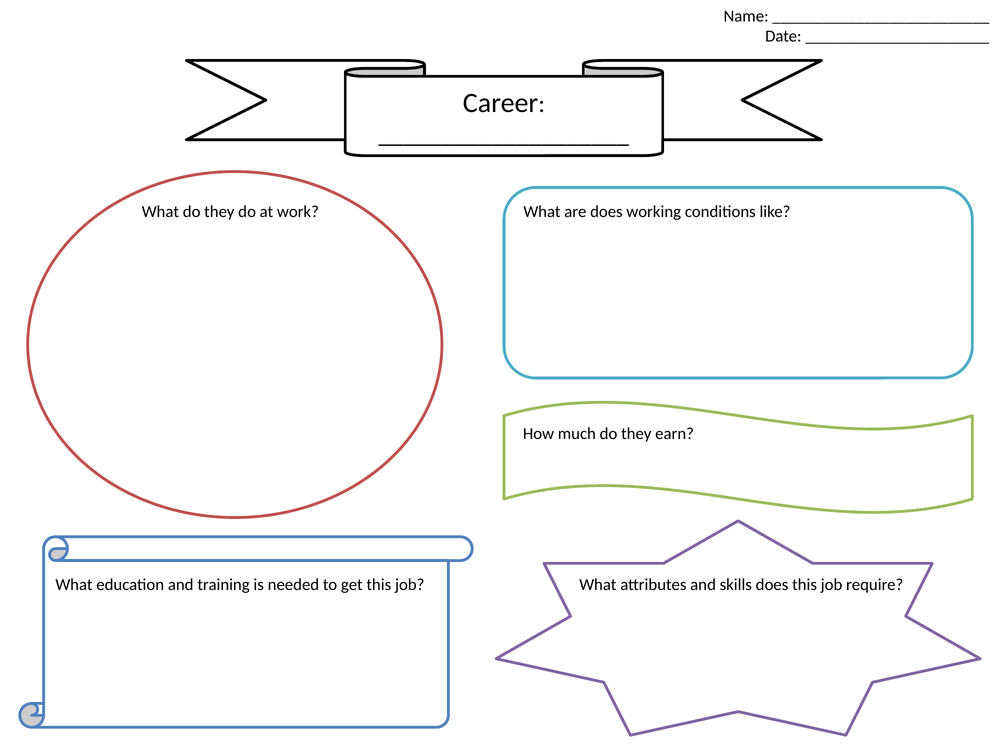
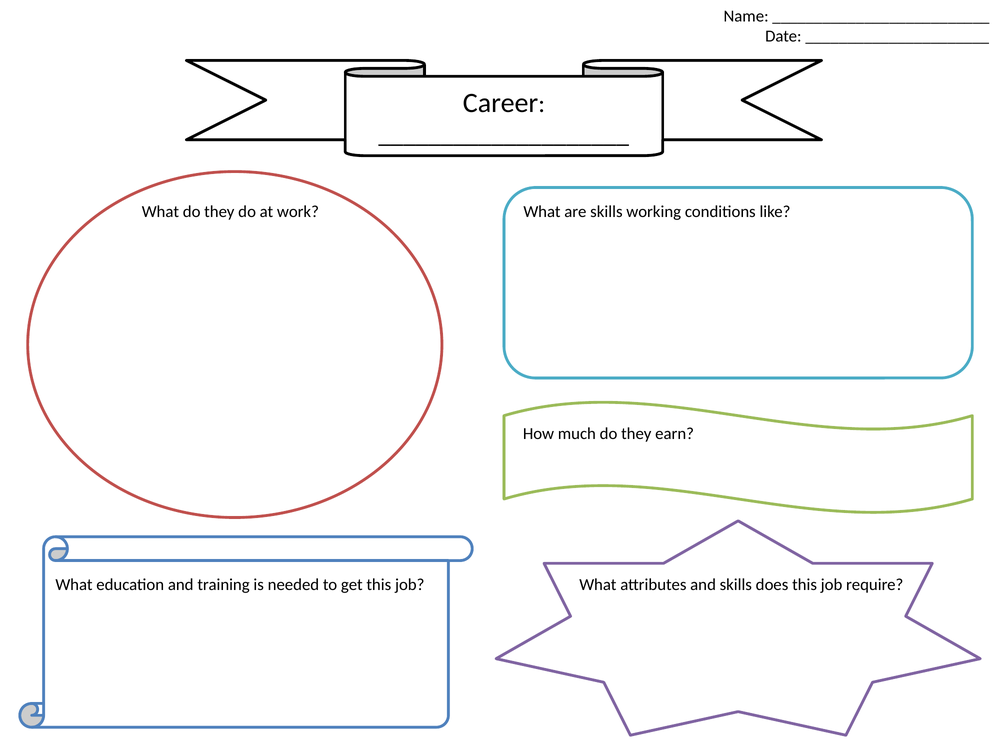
are does: does -> skills (606, 212)
